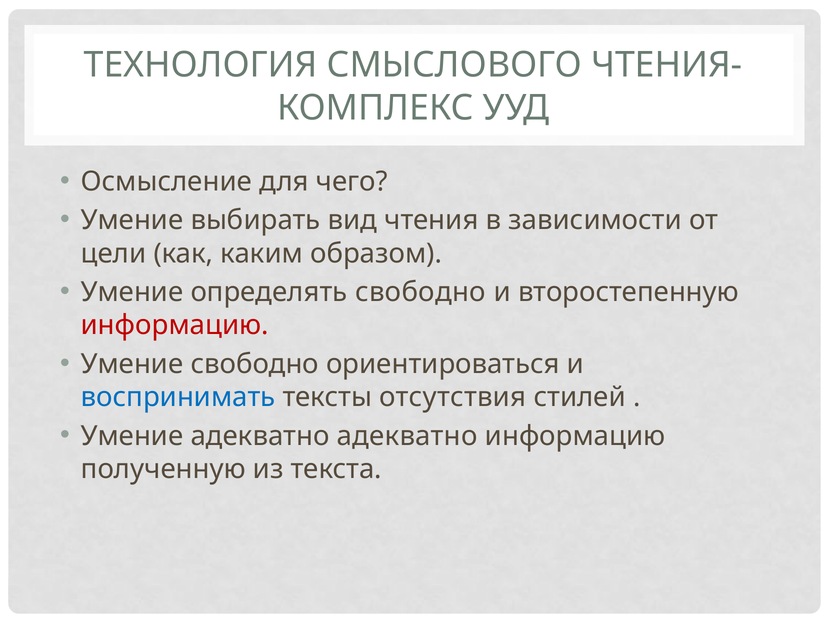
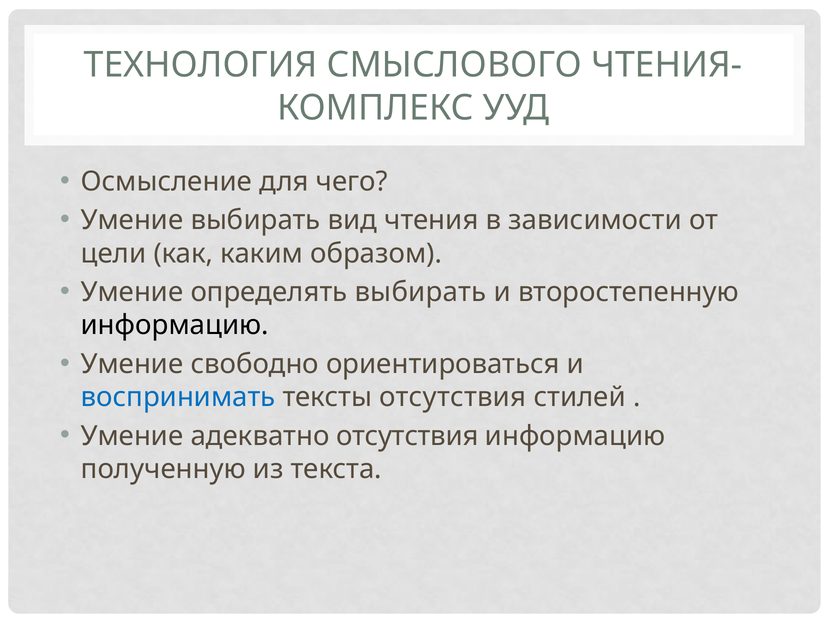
определять свободно: свободно -> выбирать (420, 292)
информацию colour: red -> black (175, 325)
адекватно адекватно: адекватно -> отсутствия (407, 436)
